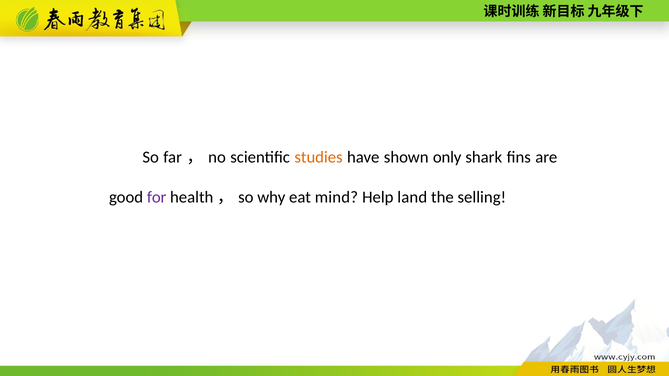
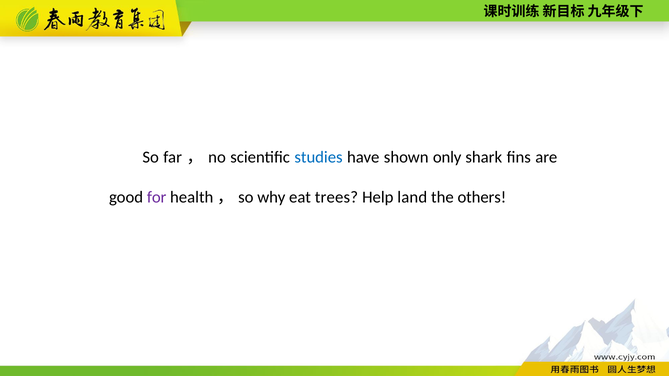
studies colour: orange -> blue (319, 157)
mind: mind -> trees (336, 198)
selling: selling -> others (482, 198)
